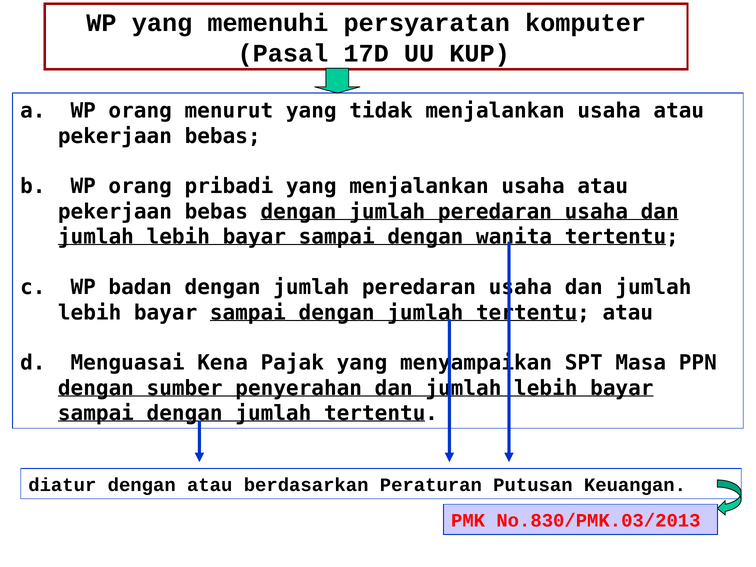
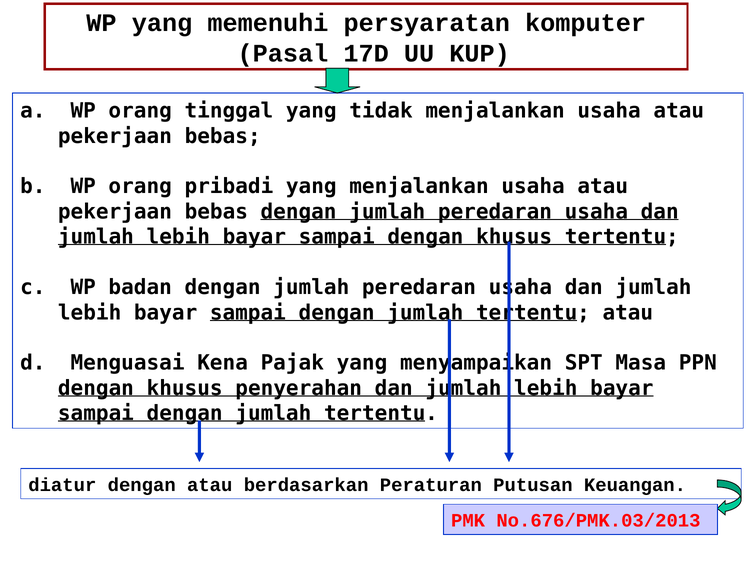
menurut: menurut -> tinggal (229, 111)
sampai dengan wanita: wanita -> khusus (514, 237)
sumber: sumber -> khusus (185, 388)
No.830/PMK.03/2013: No.830/PMK.03/2013 -> No.676/PMK.03/2013 (598, 521)
